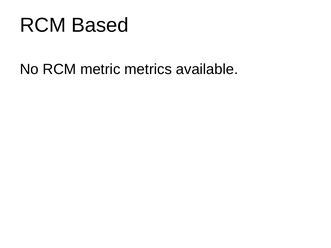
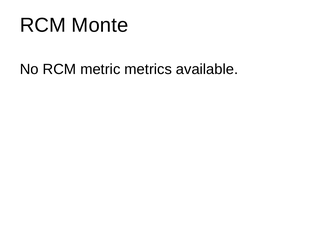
Based: Based -> Monte (100, 25)
